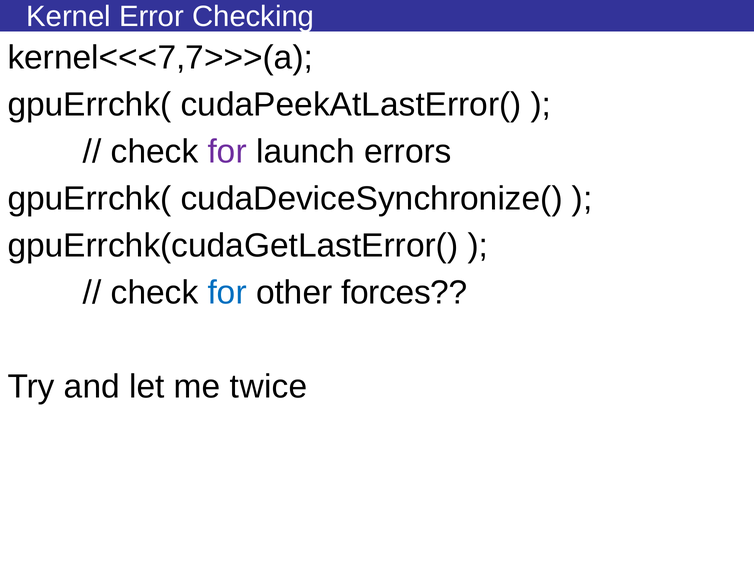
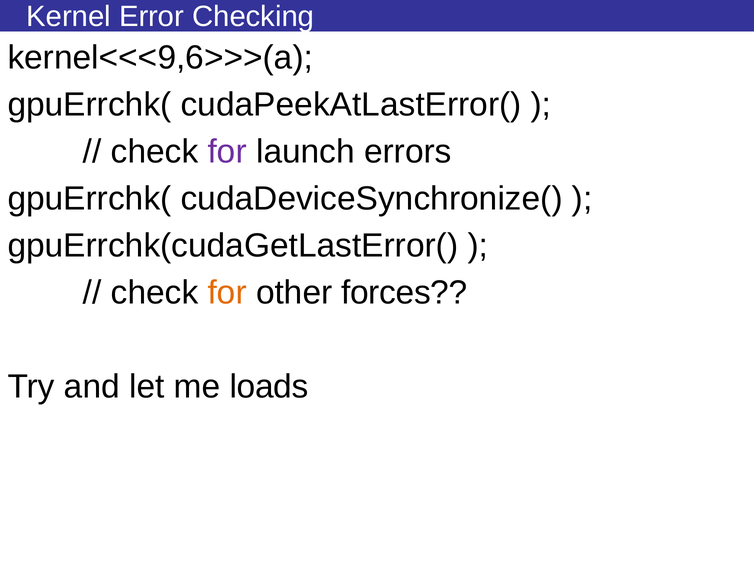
kernel<<<7,7>>>(a: kernel<<<7,7>>>(a -> kernel<<<9,6>>>(a (160, 58)
for colour: blue -> orange (227, 292)
twice: twice -> loads (269, 386)
